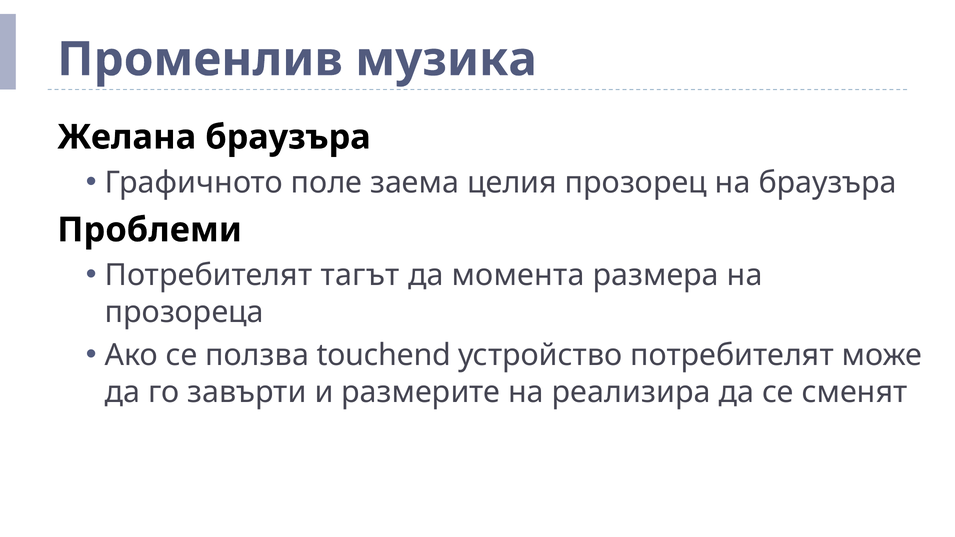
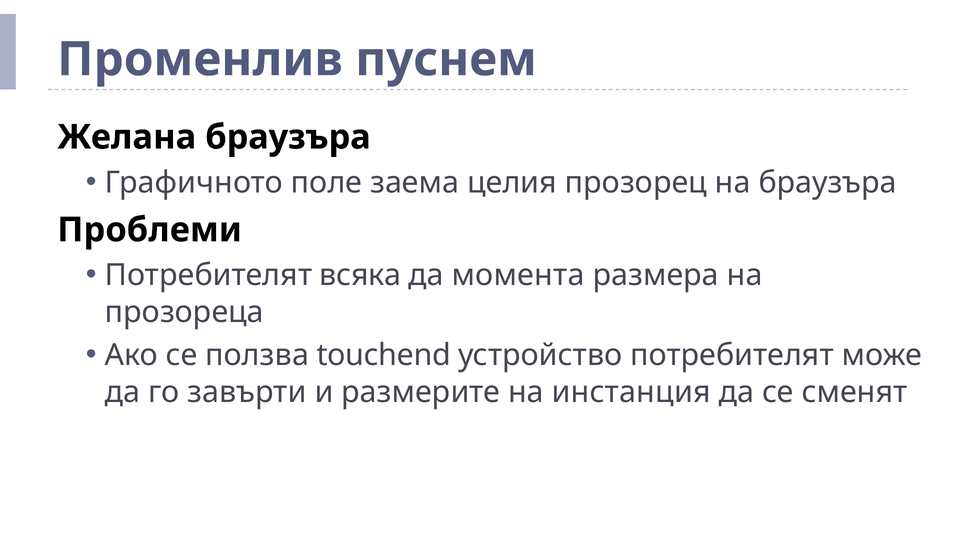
музика: музика -> пуснем (446, 60)
тагът: тагът -> всяка (360, 275)
реализира: реализира -> инстанция (631, 392)
